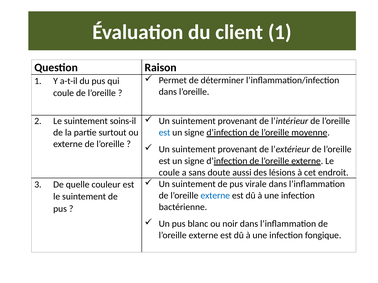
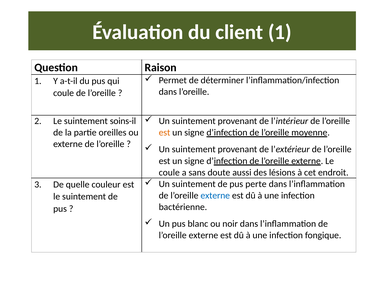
surtout: surtout -> oreilles (113, 133)
est colour: blue -> orange (164, 133)
virale: virale -> perte (256, 184)
